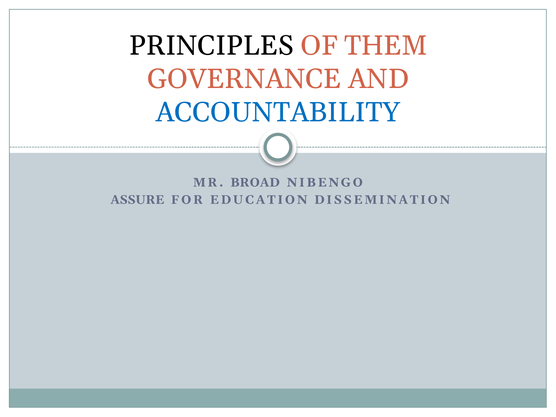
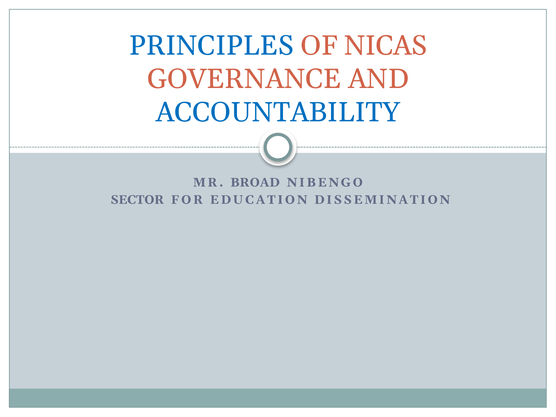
PRINCIPLES colour: black -> blue (211, 46)
THEM: THEM -> NICAS (386, 46)
ASSURE: ASSURE -> SECTOR (137, 200)
